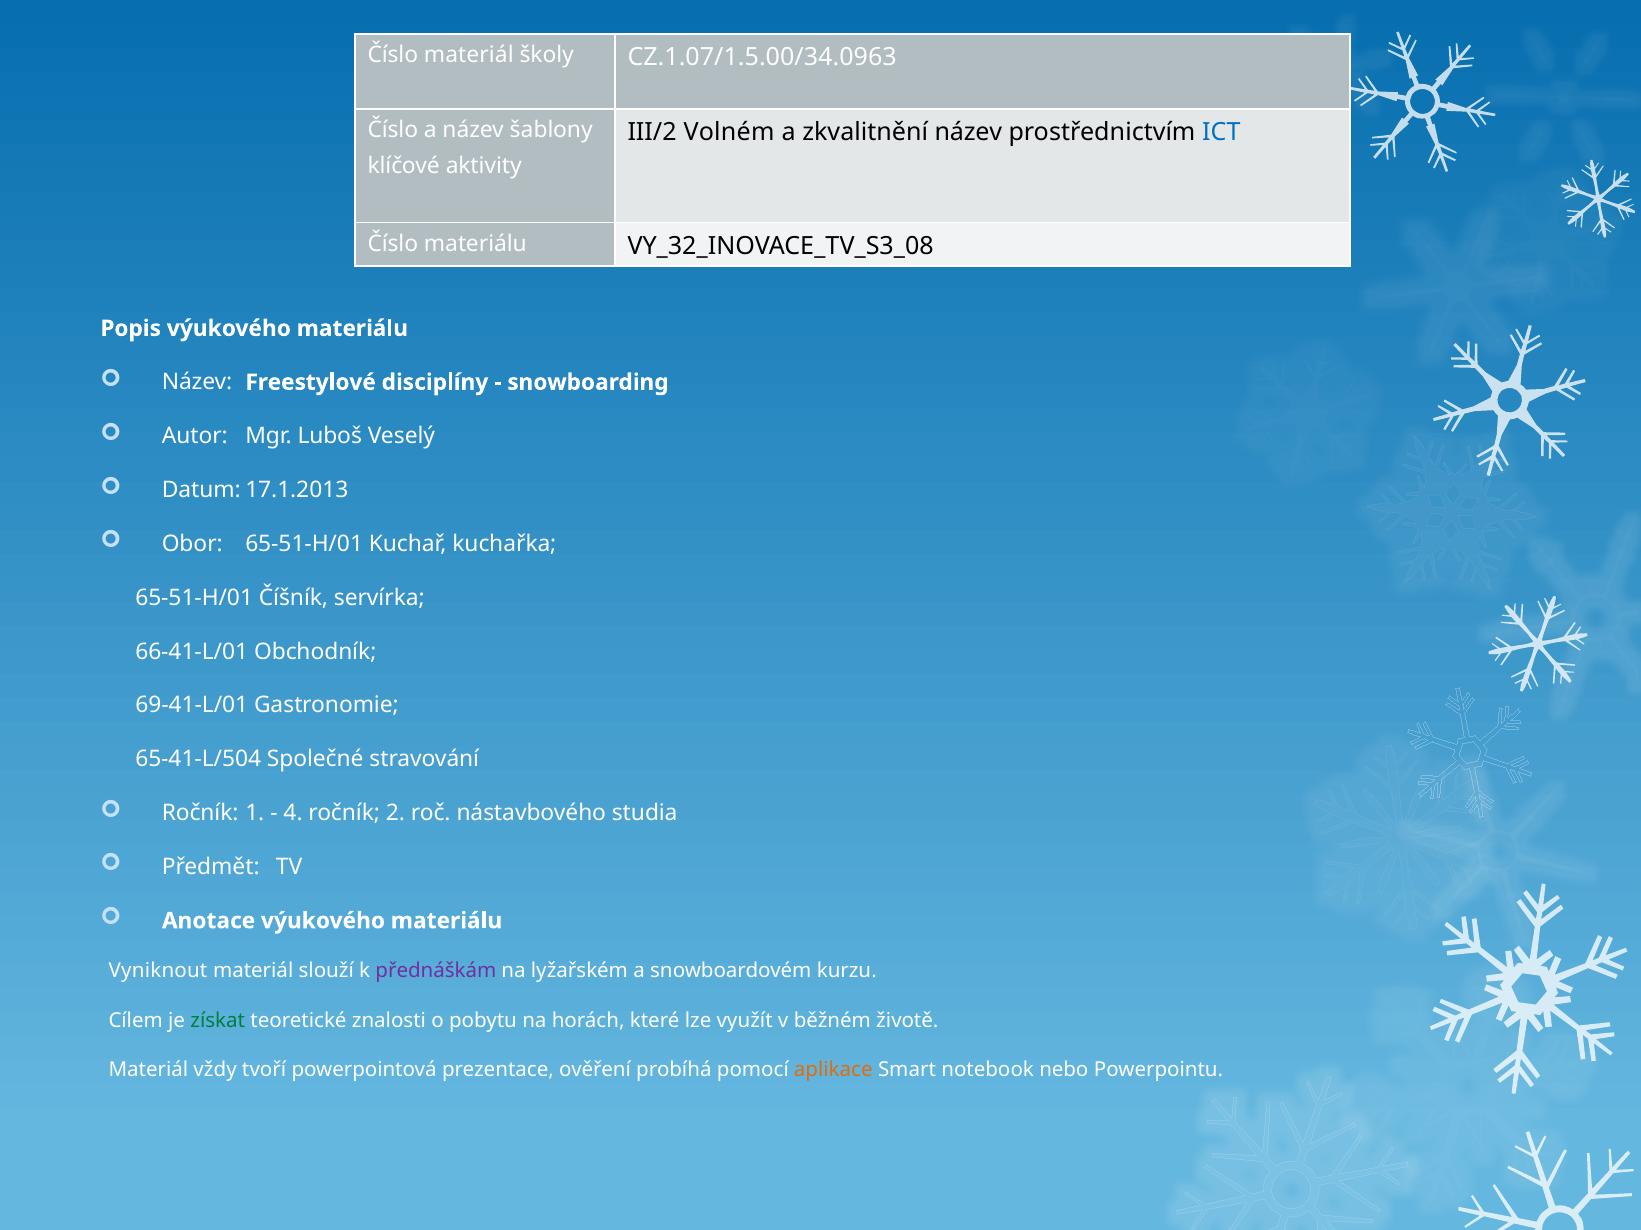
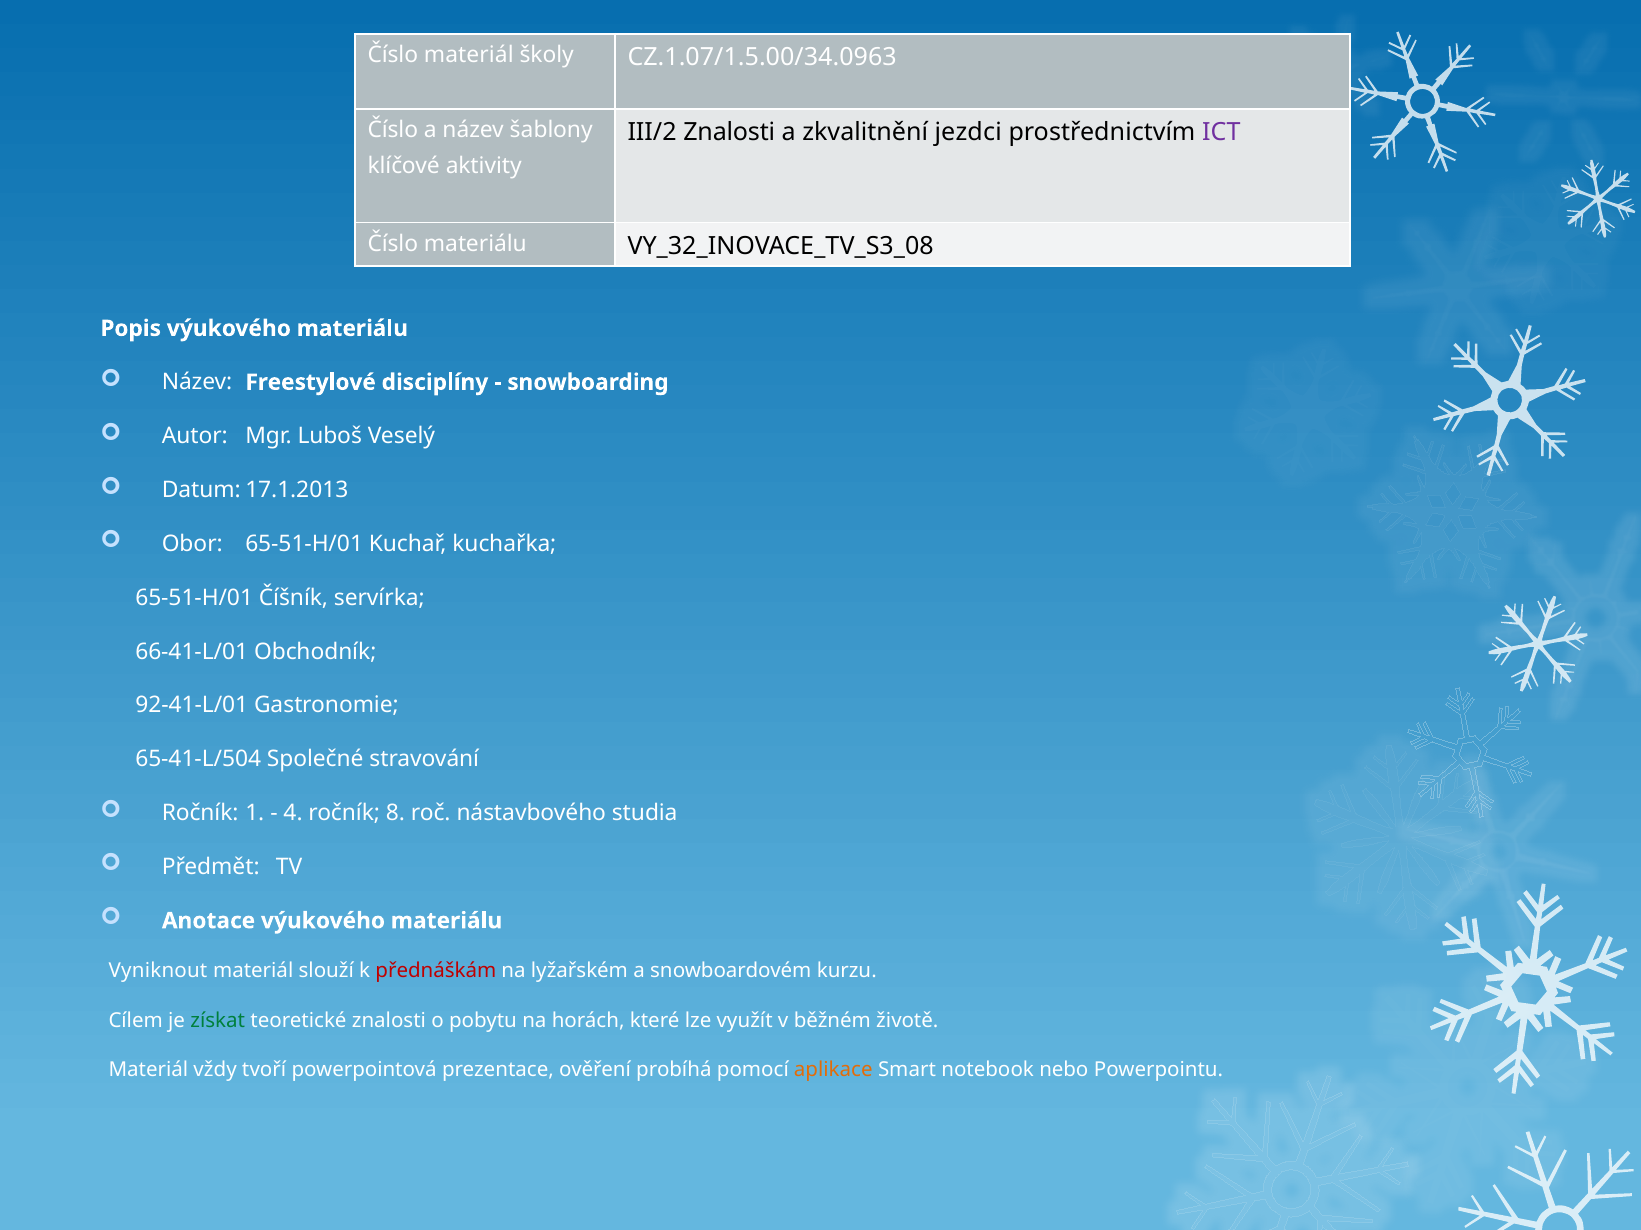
III/2 Volném: Volném -> Znalosti (729, 133)
zkvalitnění název: název -> jezdci (968, 133)
ICT colour: blue -> purple (1221, 133)
69-41-L/01: 69-41-L/01 -> 92-41-L/01 (192, 706)
2: 2 -> 8 (395, 814)
přednáškám colour: purple -> red (436, 972)
